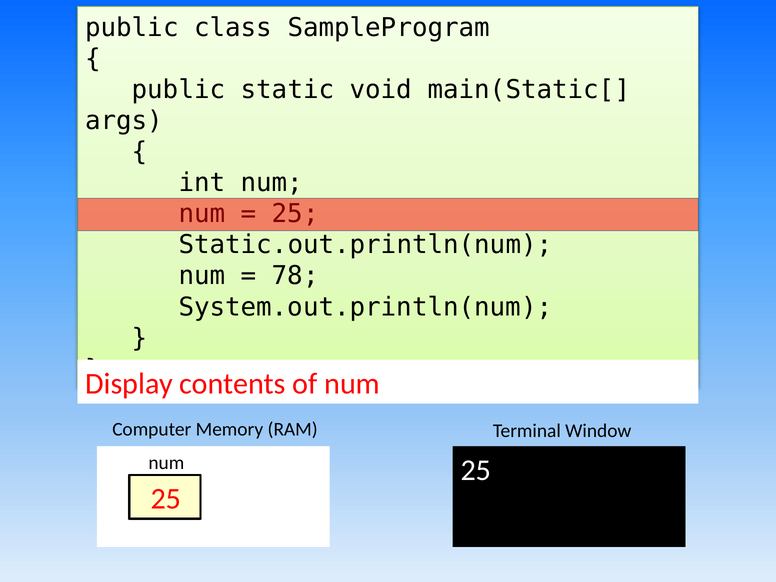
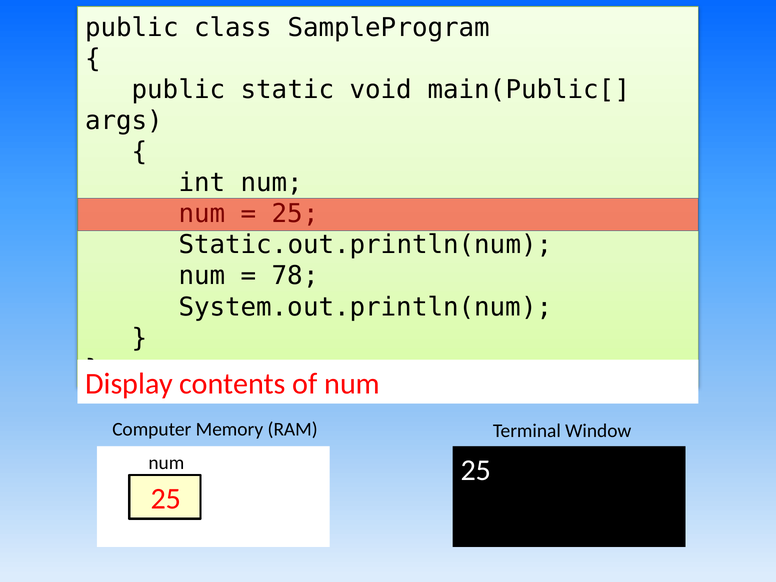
main(Static[: main(Static[ -> main(Public[ (529, 90)
